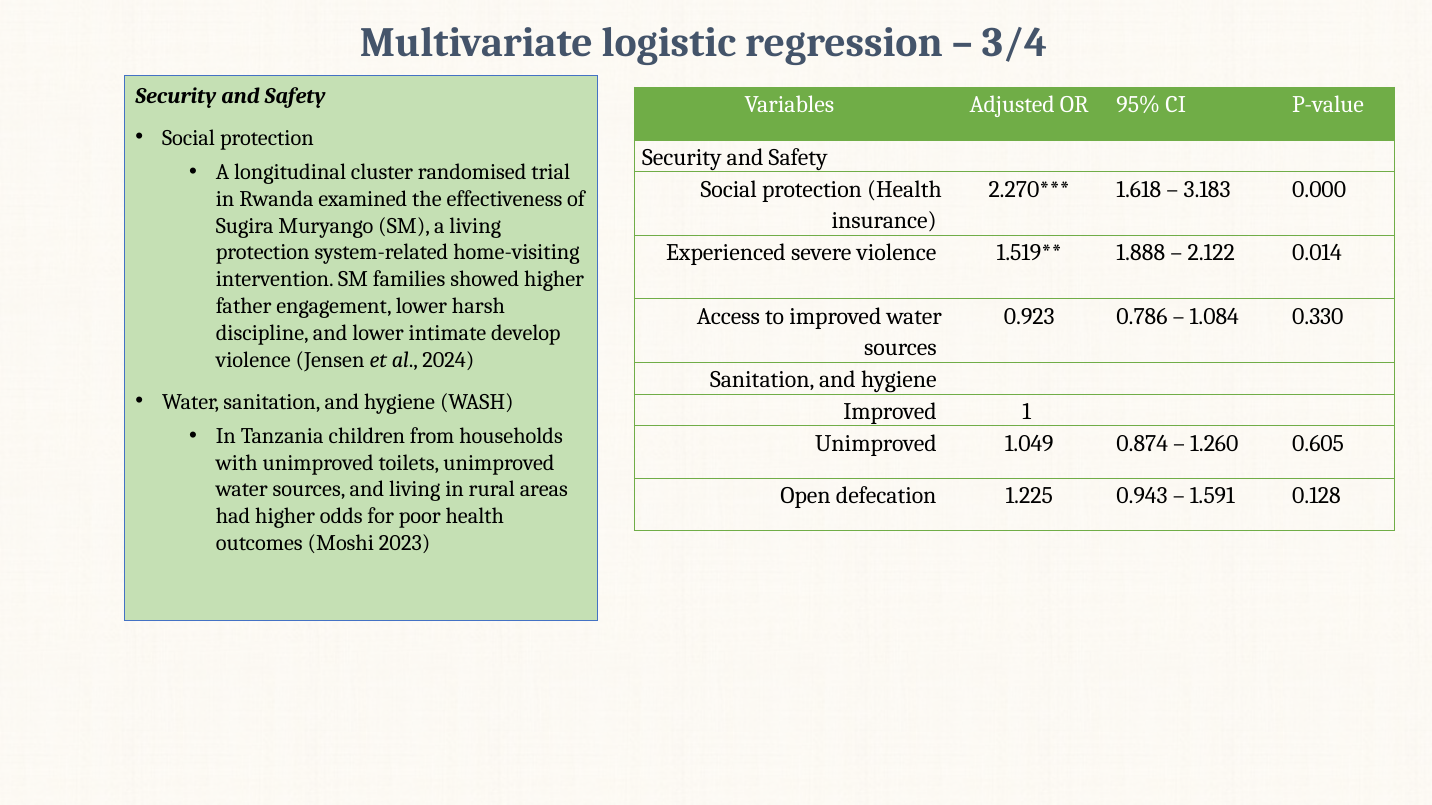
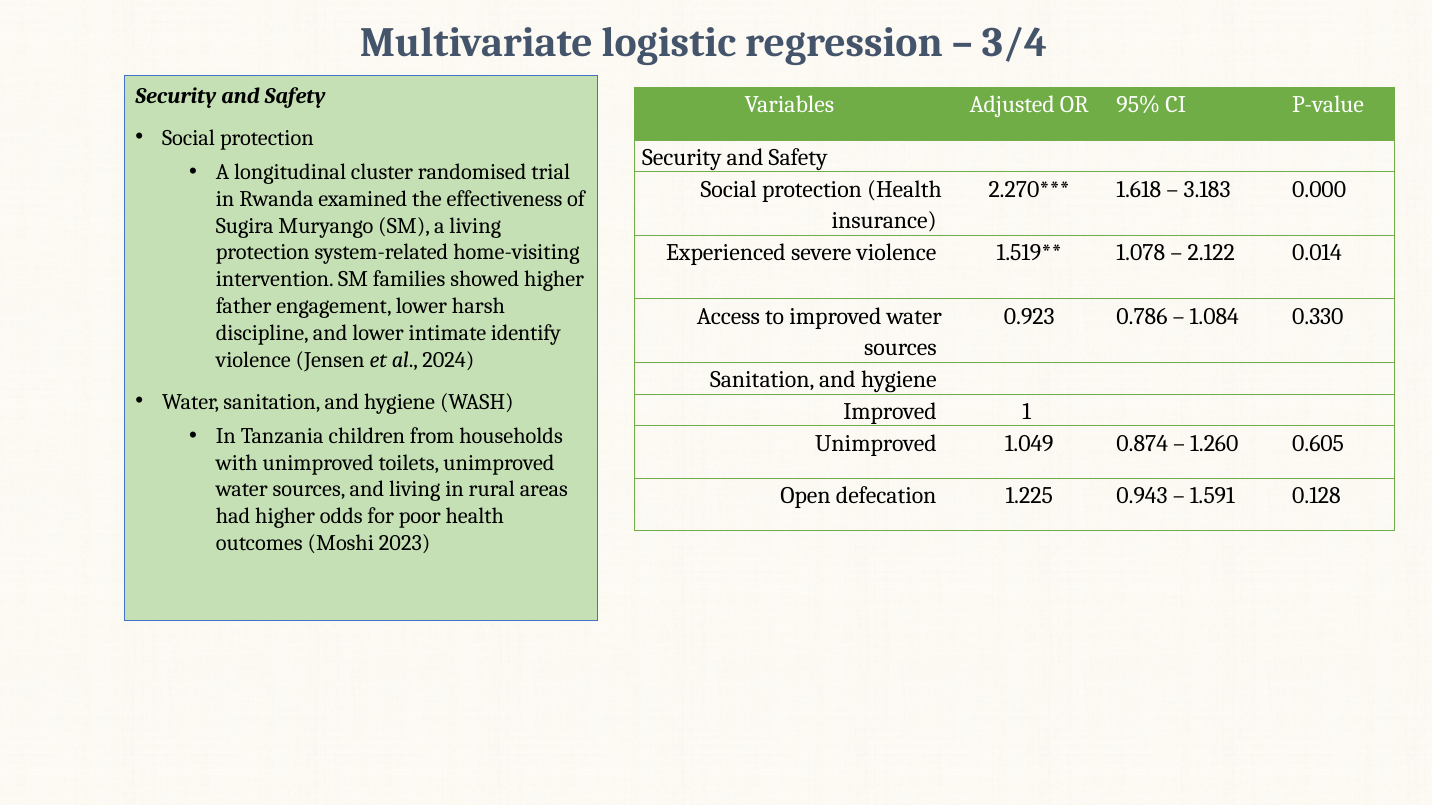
1.888: 1.888 -> 1.078 (1141, 253)
develop: develop -> identify (526, 333)
